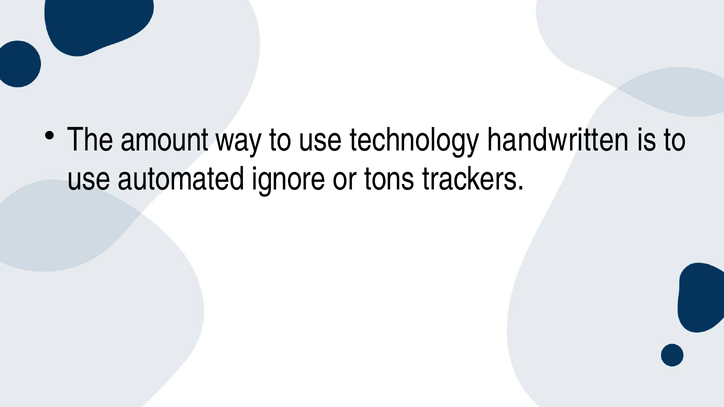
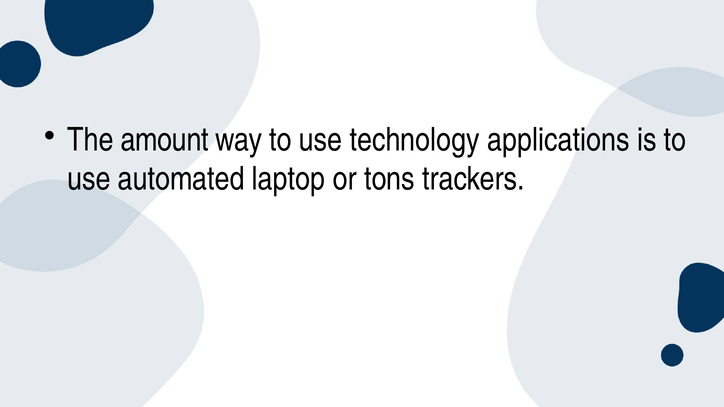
handwritten: handwritten -> applications (558, 140)
ignore: ignore -> laptop (289, 179)
